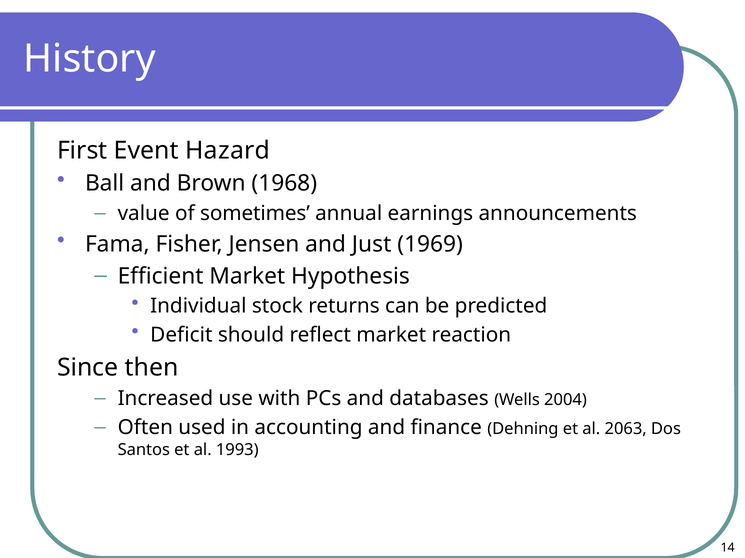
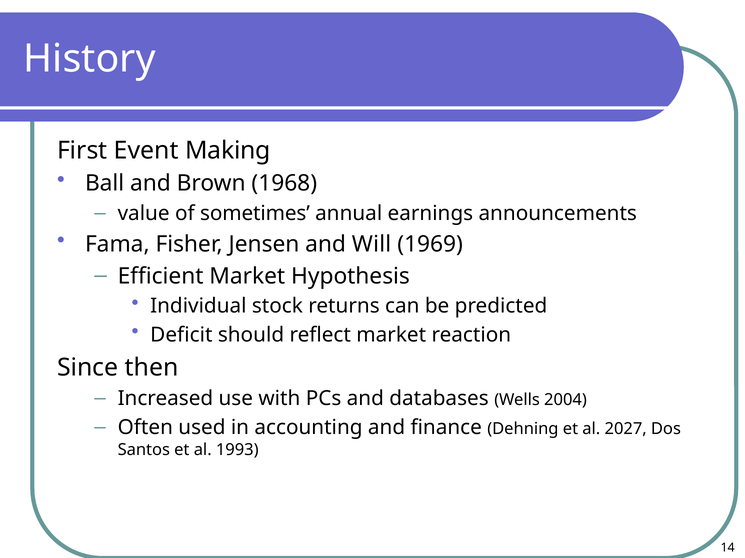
Hazard: Hazard -> Making (228, 151)
Just: Just -> Will (372, 245)
2063: 2063 -> 2027 (626, 430)
